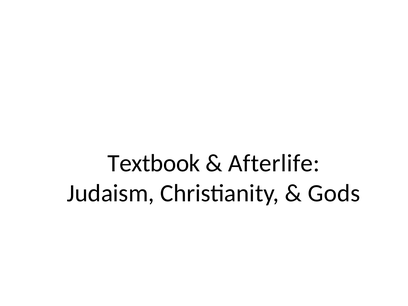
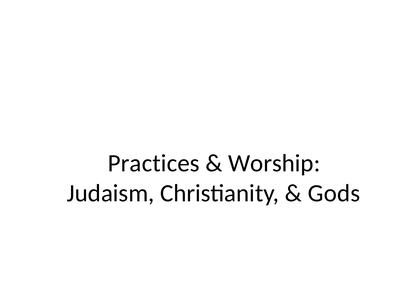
Textbook: Textbook -> Practices (154, 163)
Afterlife: Afterlife -> Worship (274, 163)
